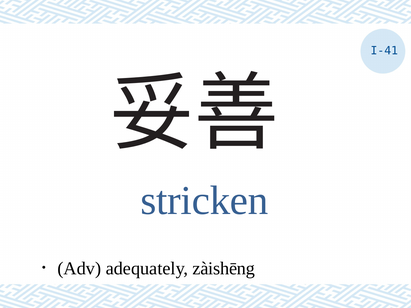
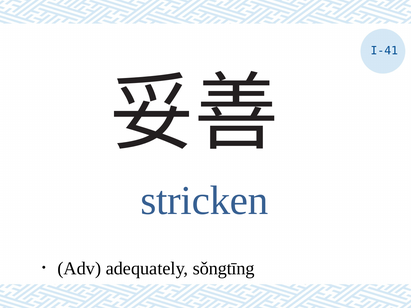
zàishēng: zàishēng -> sǒngtīng (224, 269)
